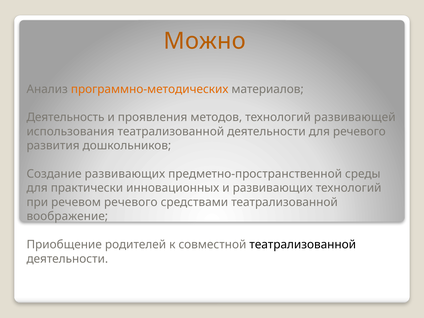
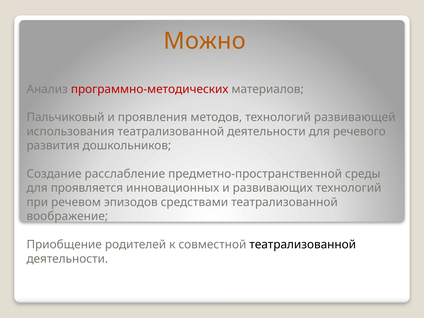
программно-методических colour: orange -> red (150, 89)
Деятельность: Деятельность -> Пальчиковый (65, 117)
Создание развивающих: развивающих -> расслабление (125, 174)
практически: практически -> проявляется (87, 188)
речевом речевого: речевого -> эпизодов (131, 202)
